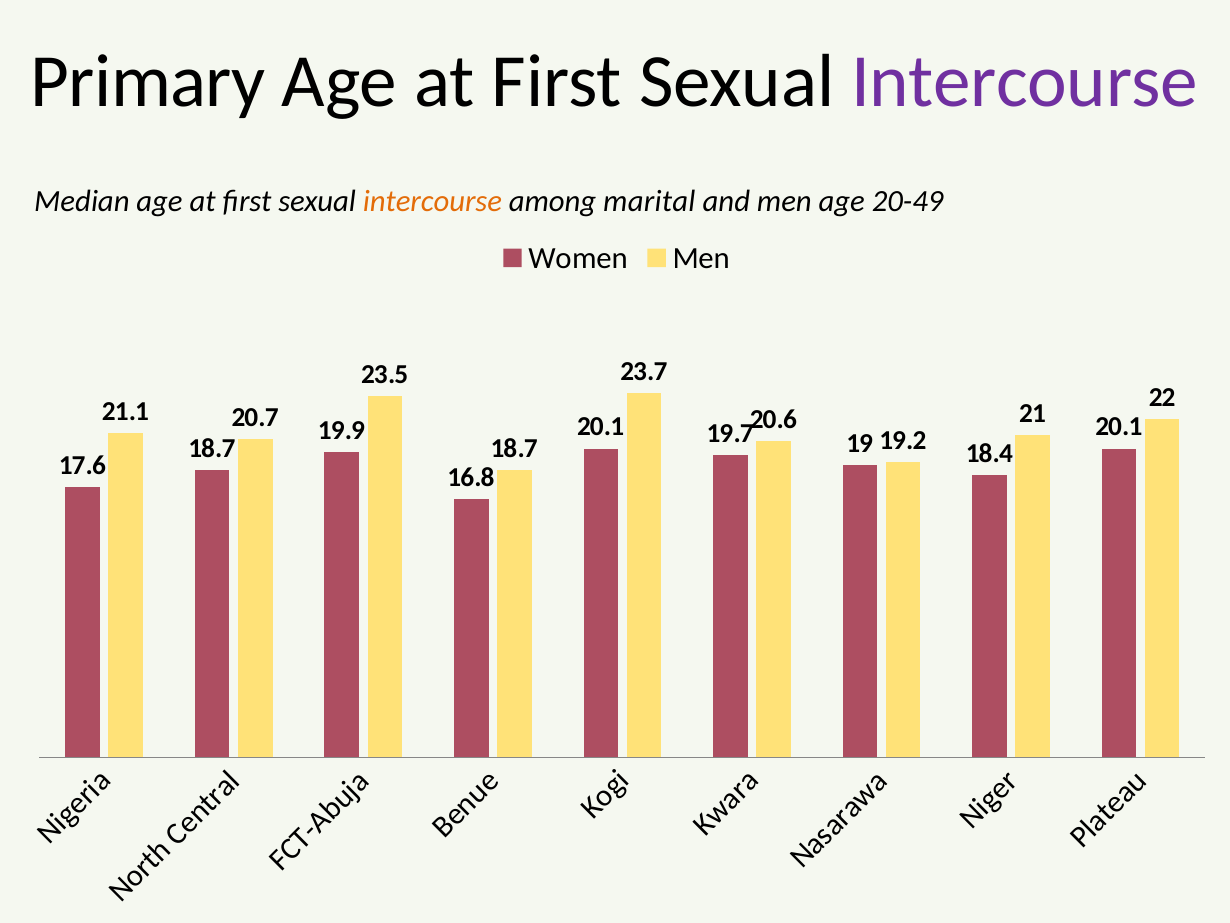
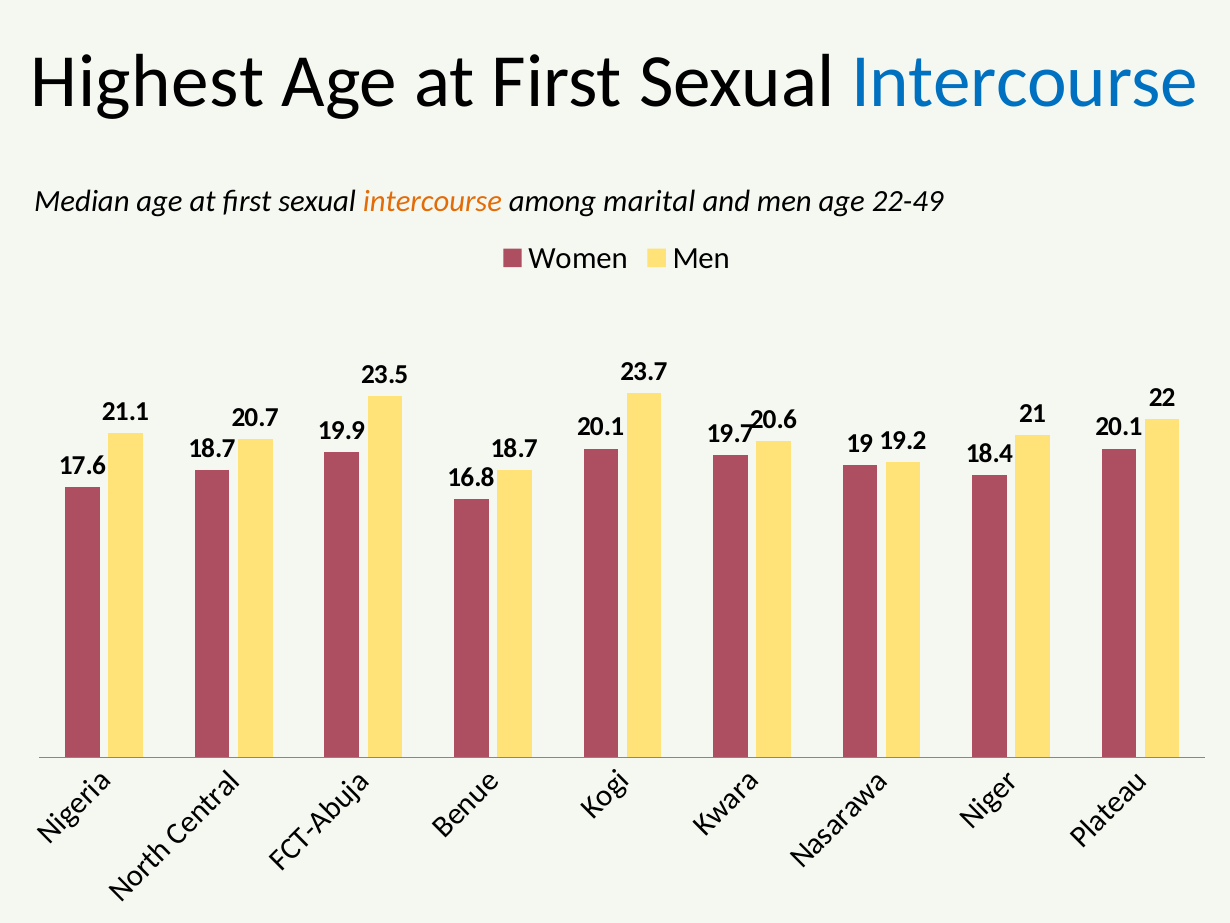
Primary: Primary -> Highest (147, 82)
Intercourse colour: purple -> blue (1025, 82)
20-49: 20-49 -> 22-49 (908, 201)
